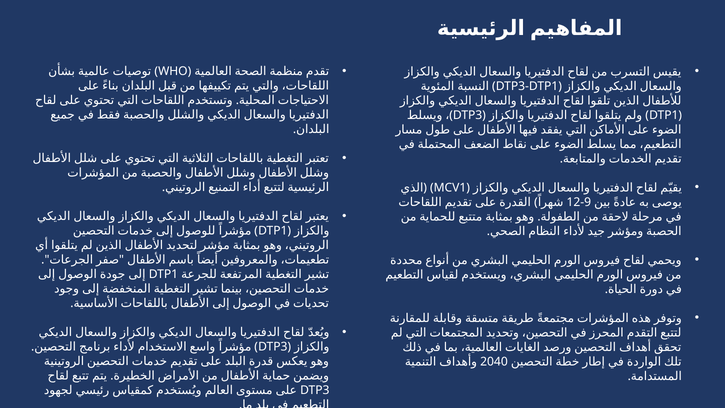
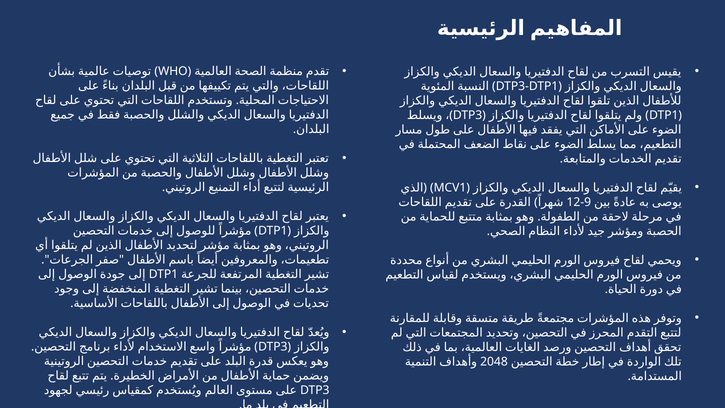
2040: 2040 -> 2048 (494, 362)
